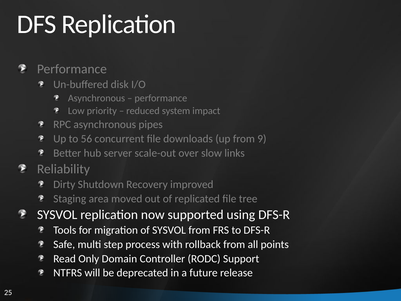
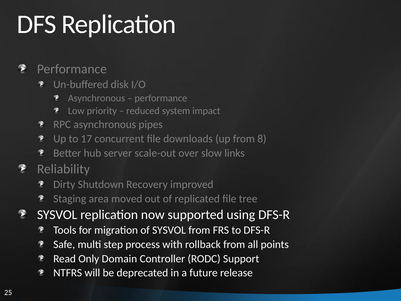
56: 56 -> 17 (86, 139)
9: 9 -> 8 (262, 139)
